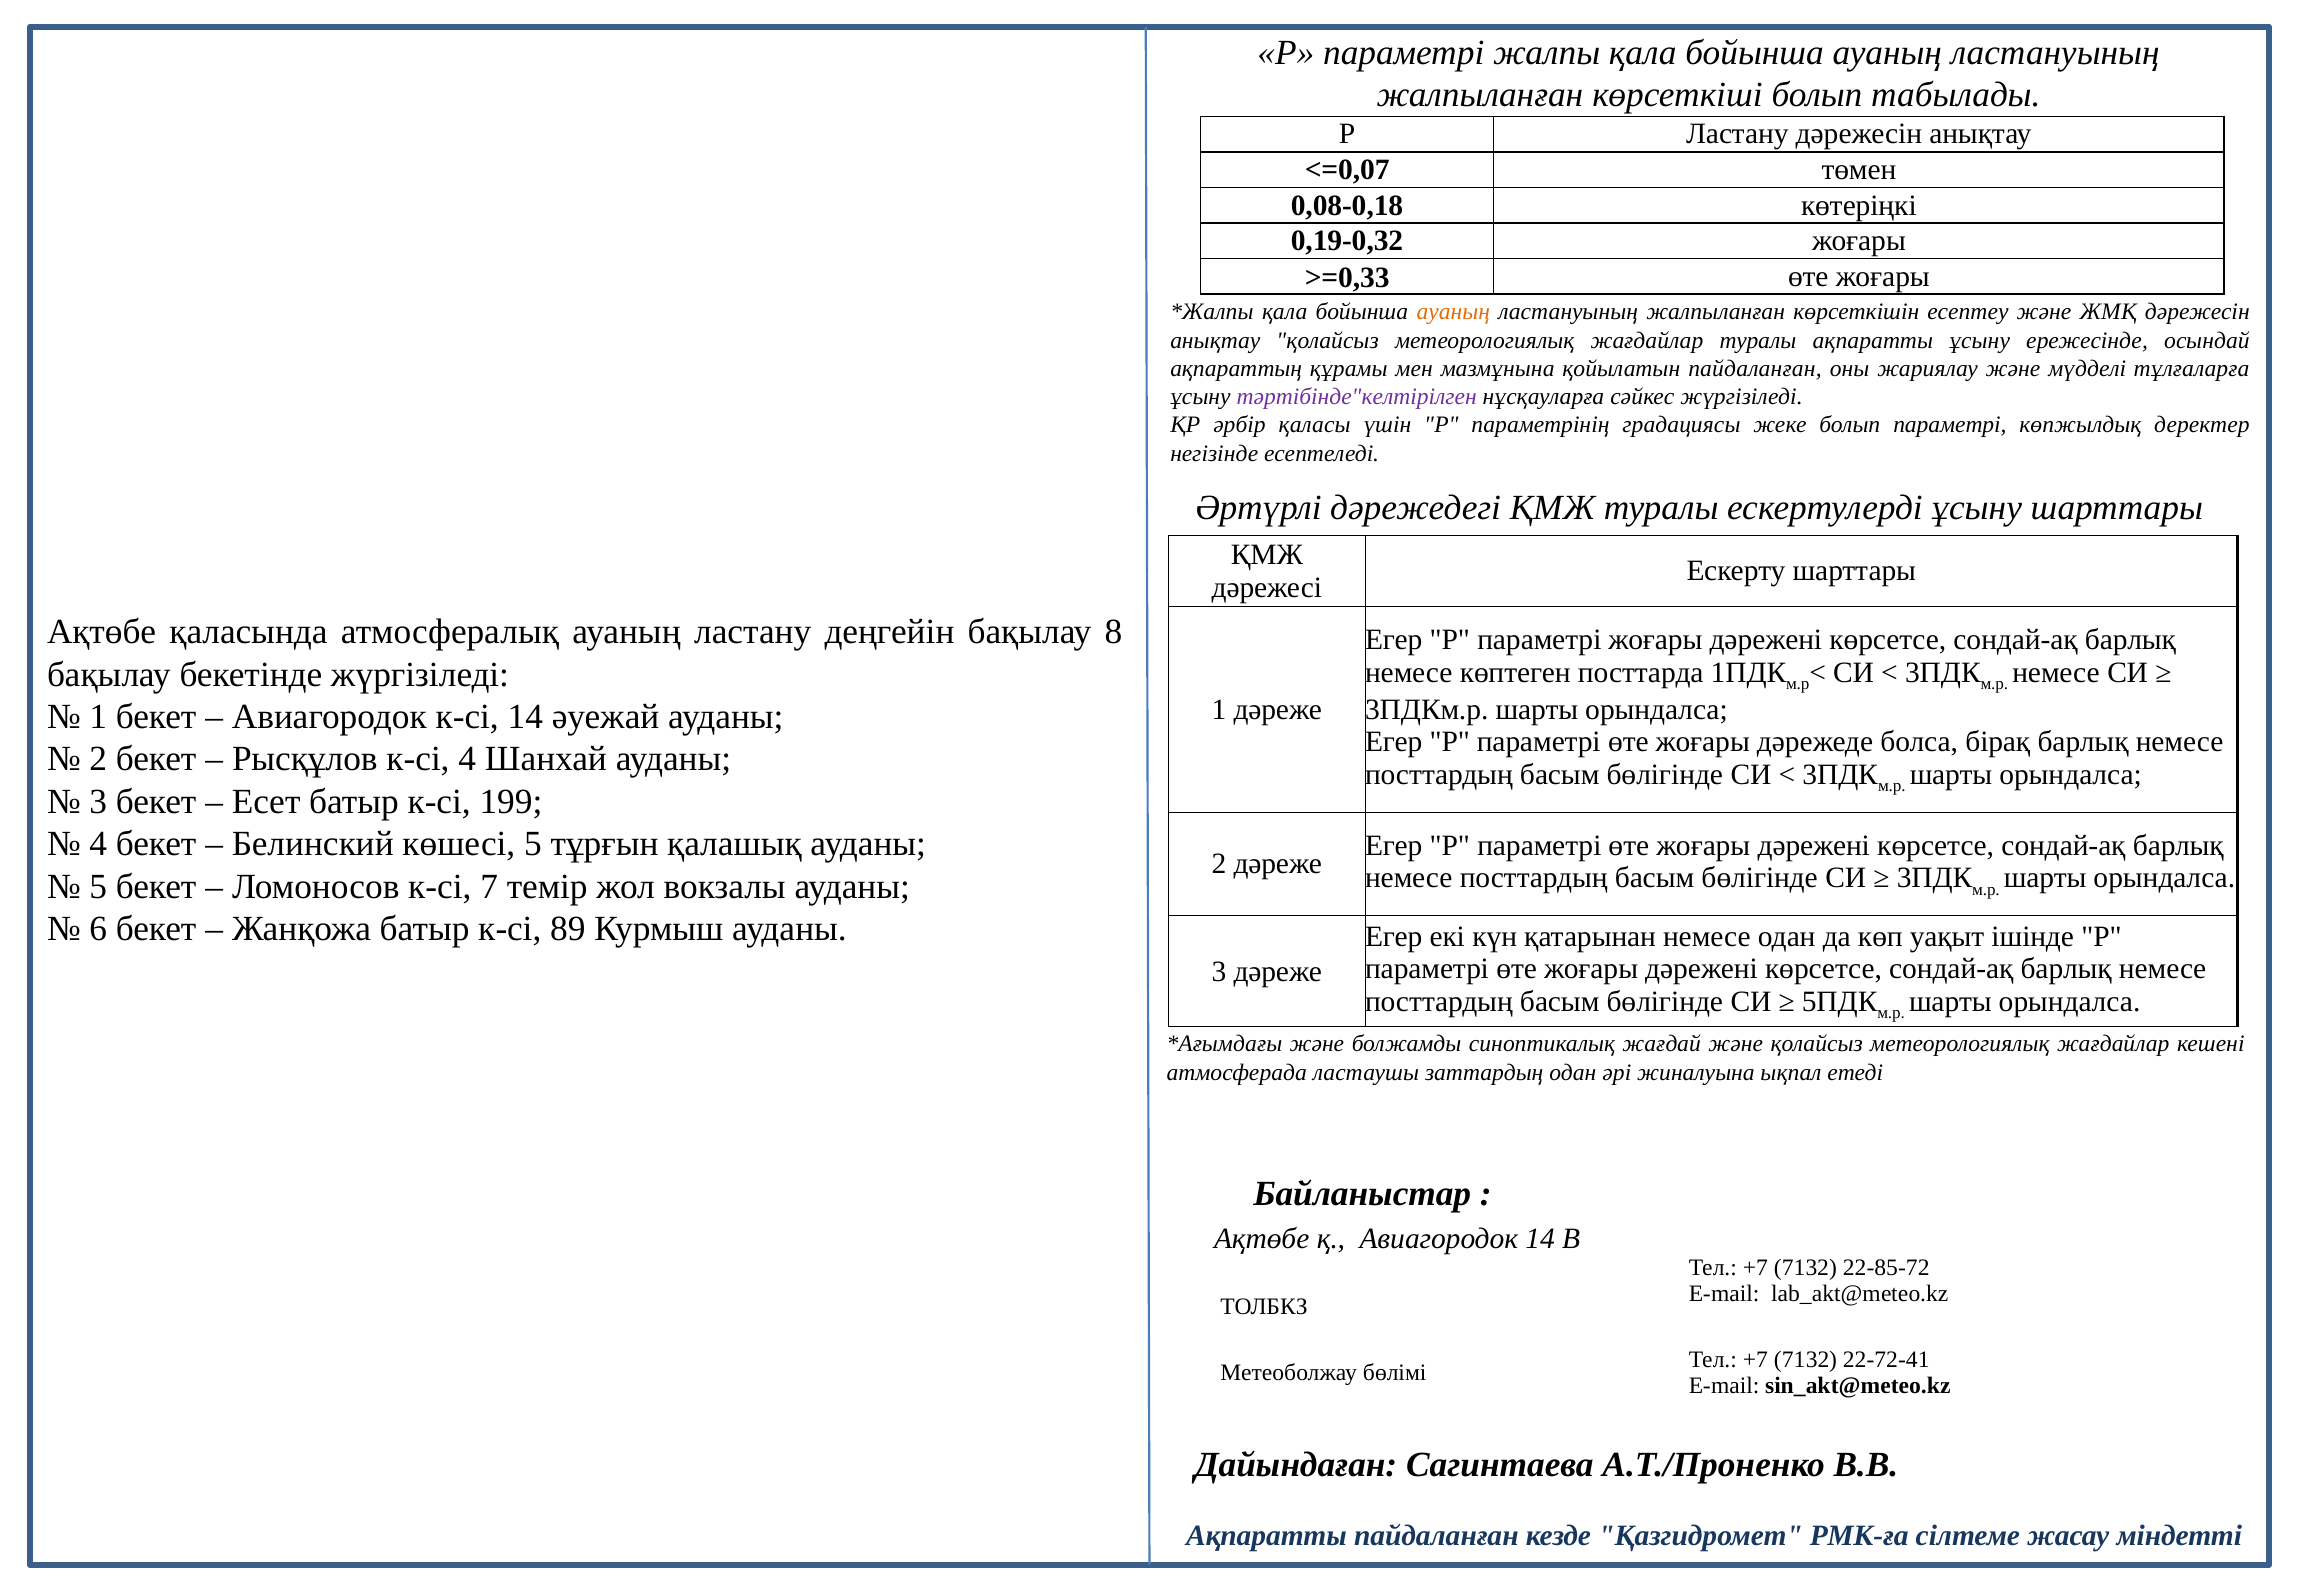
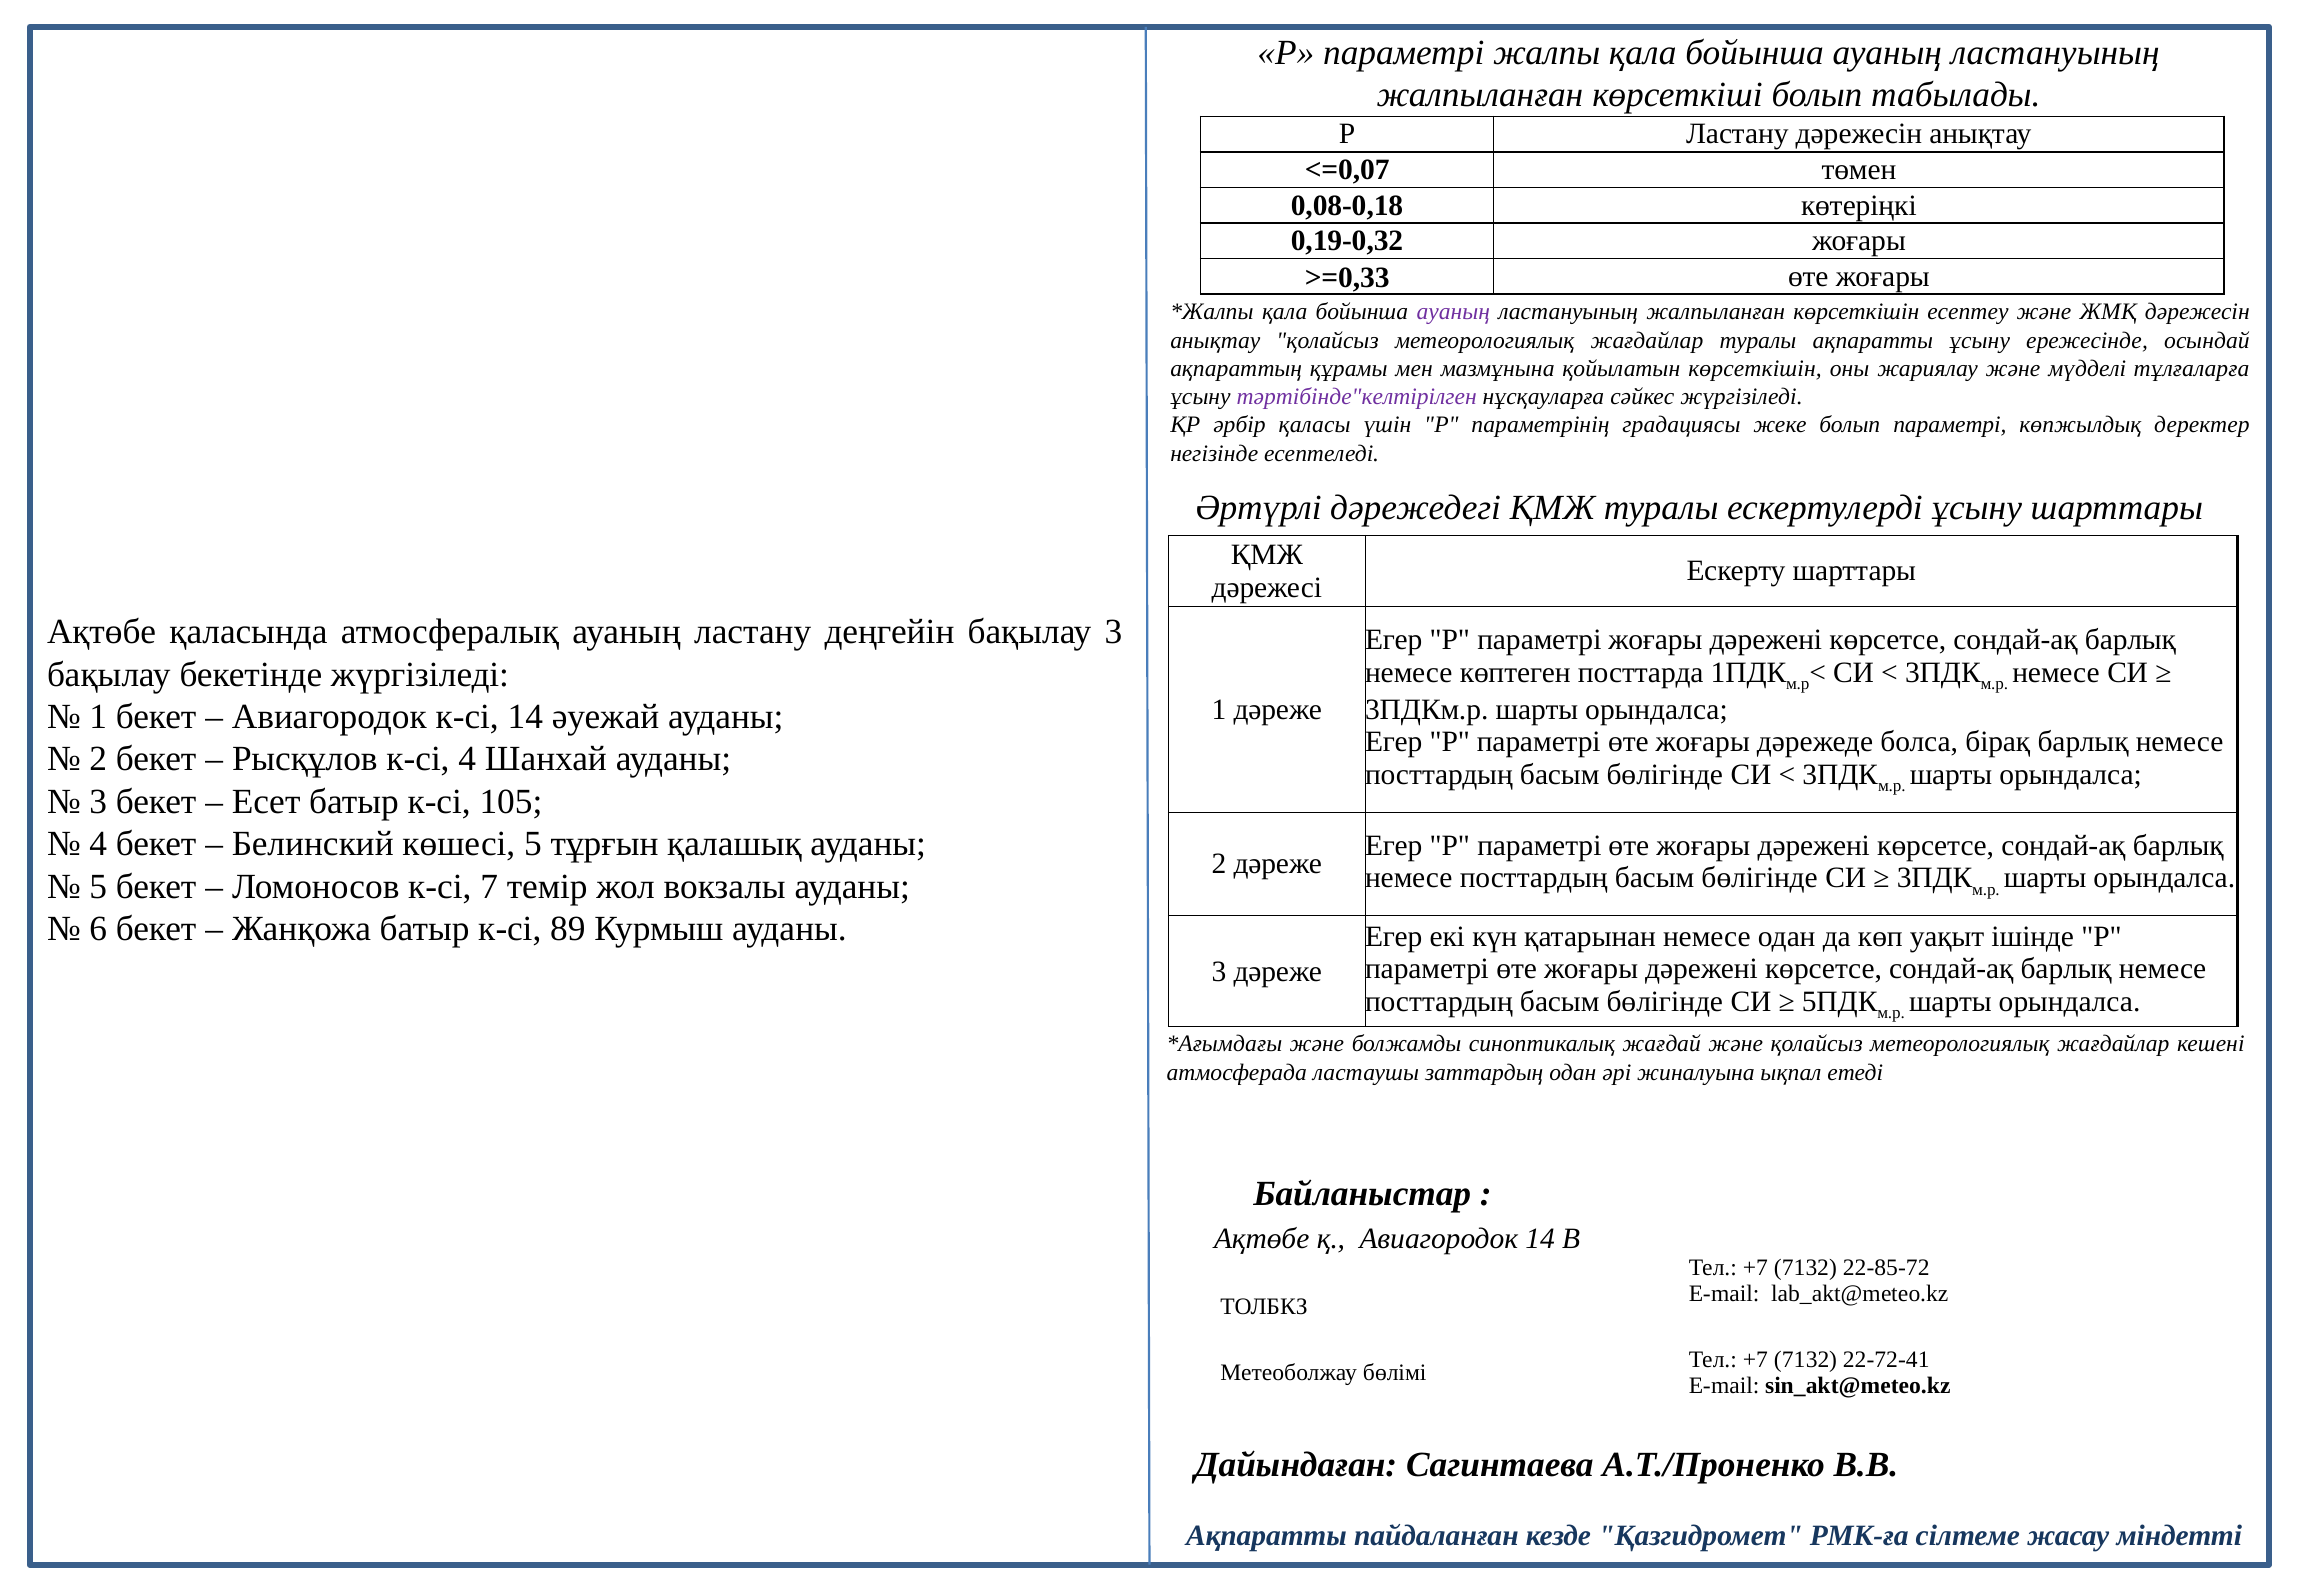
ауаның colour: orange -> purple (1453, 312)
қойылатын пайдаланған: пайдаланған -> көрсеткішін (1755, 368)
бақылау 8: 8 -> 3 (1113, 632)
199: 199 -> 105 (511, 802)
